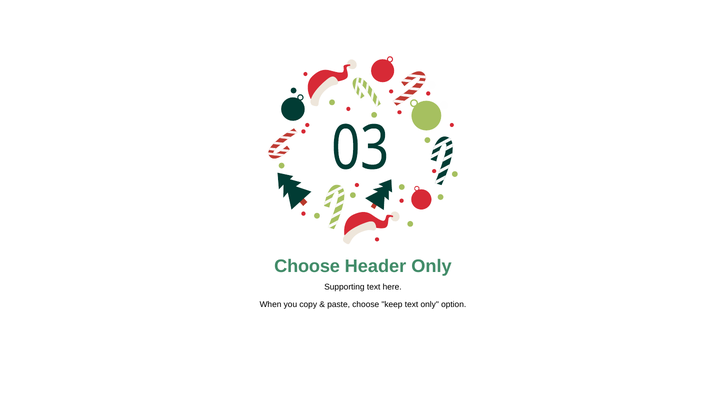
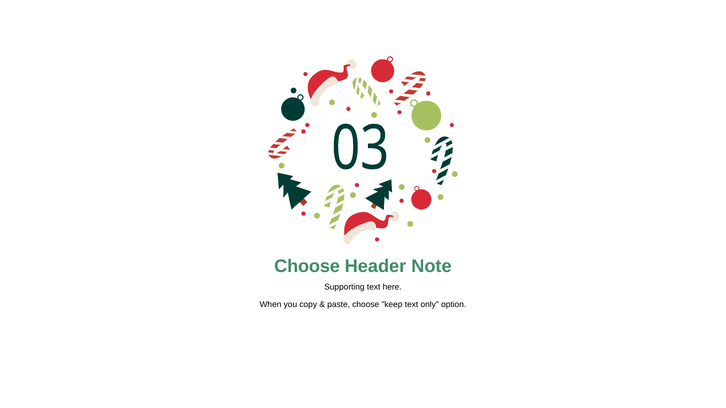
Header Only: Only -> Note (431, 266)
